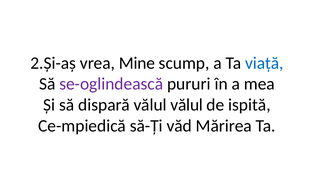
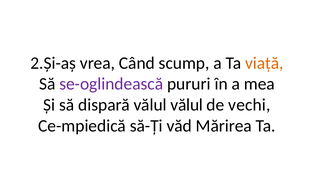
Mine: Mine -> Când (137, 63)
viață colour: blue -> orange (264, 63)
ispită: ispită -> vechi (249, 105)
